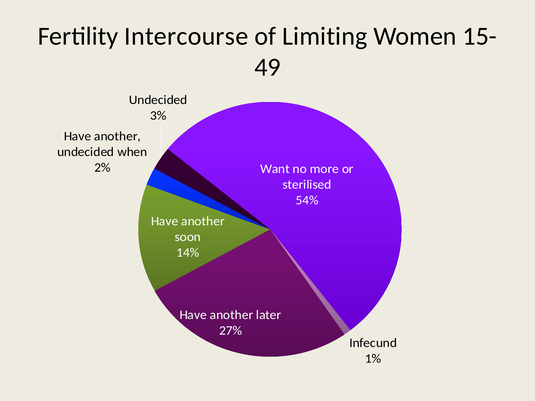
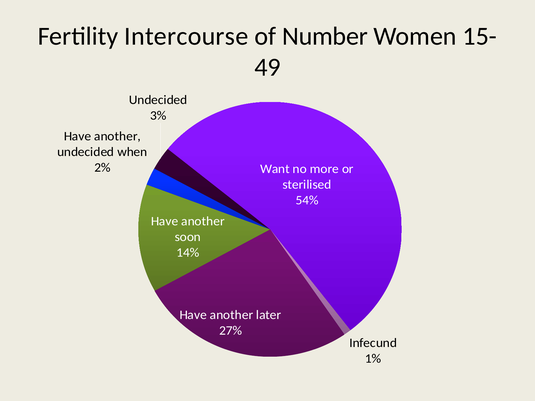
Limiting: Limiting -> Number (325, 36)
